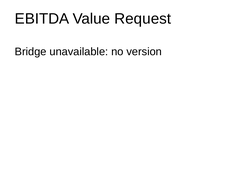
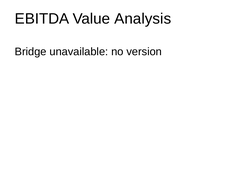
Request: Request -> Analysis (143, 19)
